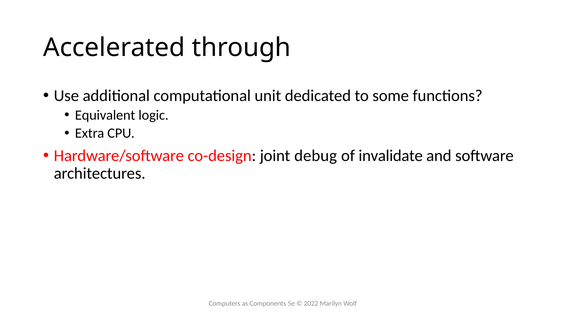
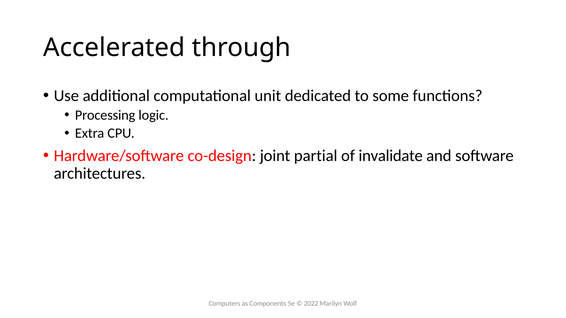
Equivalent: Equivalent -> Processing (105, 115)
debug: debug -> partial (316, 156)
